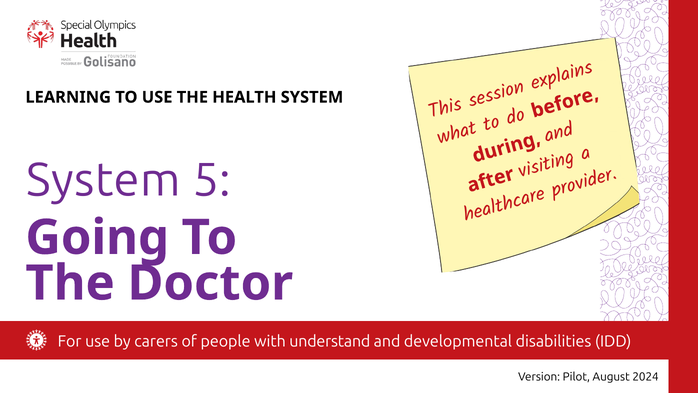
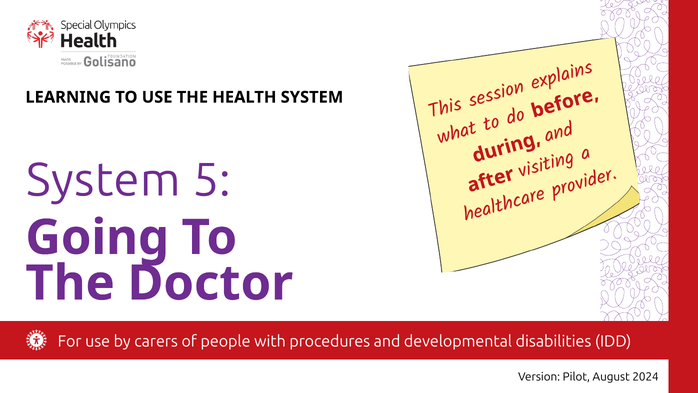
understand: understand -> procedures (330, 341)
